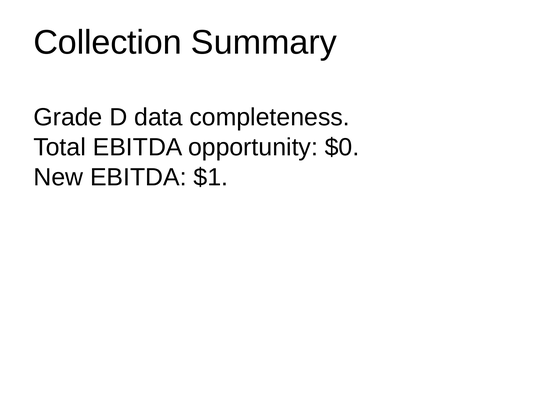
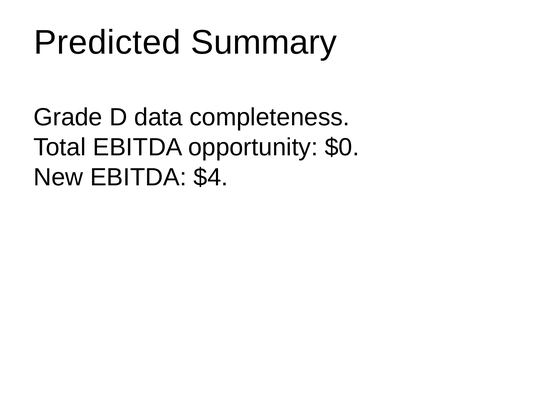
Collection: Collection -> Predicted (107, 42)
$1: $1 -> $4 (211, 177)
